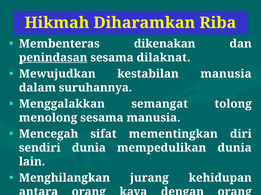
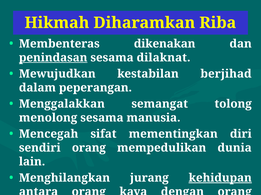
kestabilan manusia: manusia -> berjihad (226, 74)
suruhannya: suruhannya -> peperangan (95, 88)
sendiri dunia: dunia -> orang (89, 148)
kehidupan underline: none -> present (220, 178)
